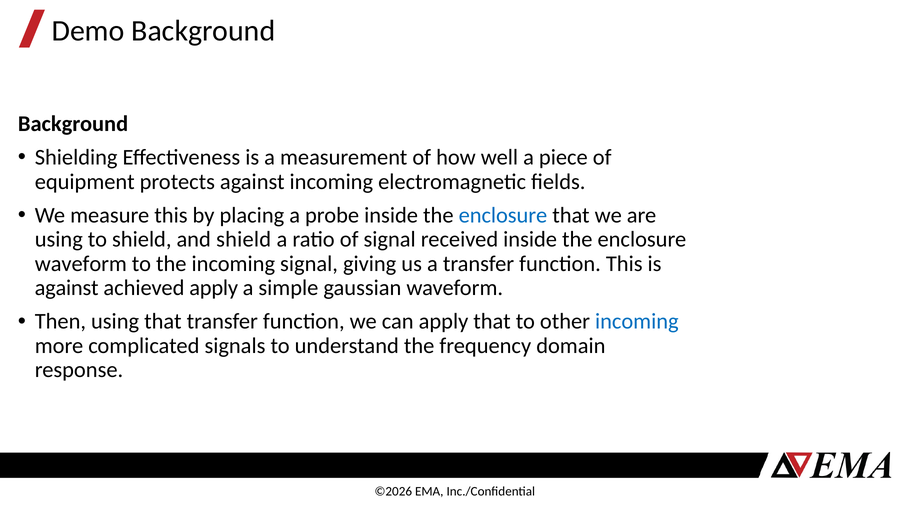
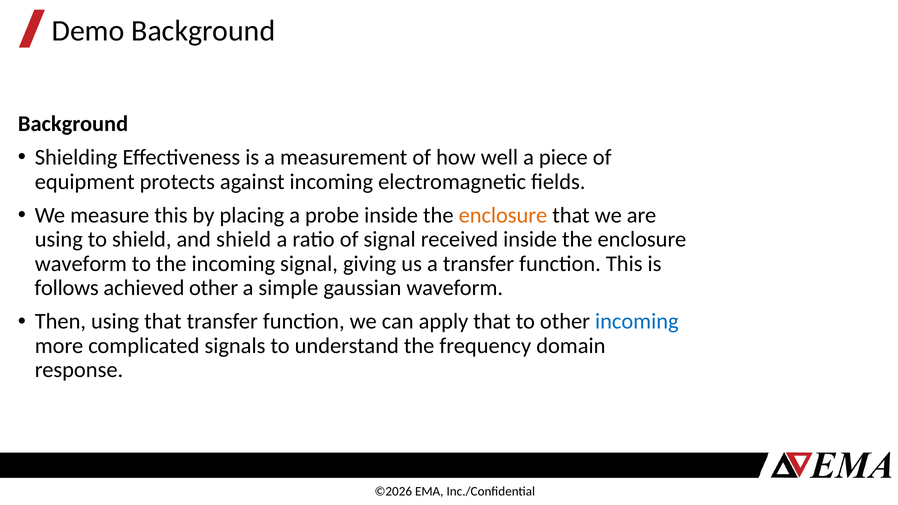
enclosure colour: blue -> orange (503, 215)
against: against -> follows (67, 288)
achieved apply: apply -> other (214, 288)
